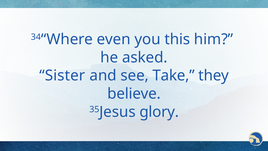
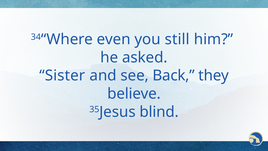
this: this -> still (177, 39)
Take: Take -> Back (174, 75)
glory: glory -> blind (159, 112)
